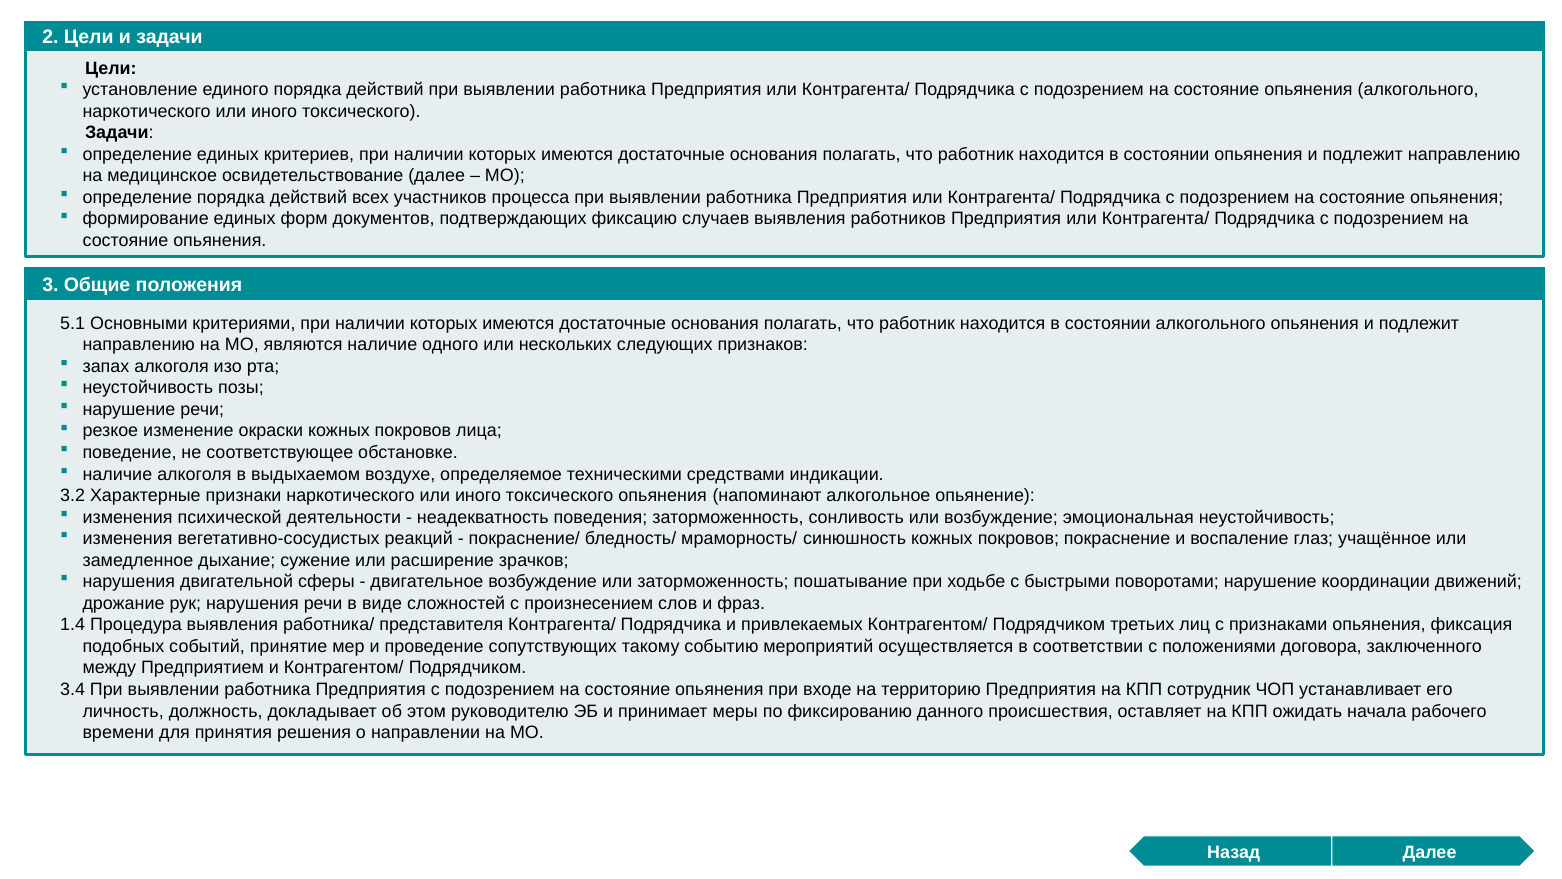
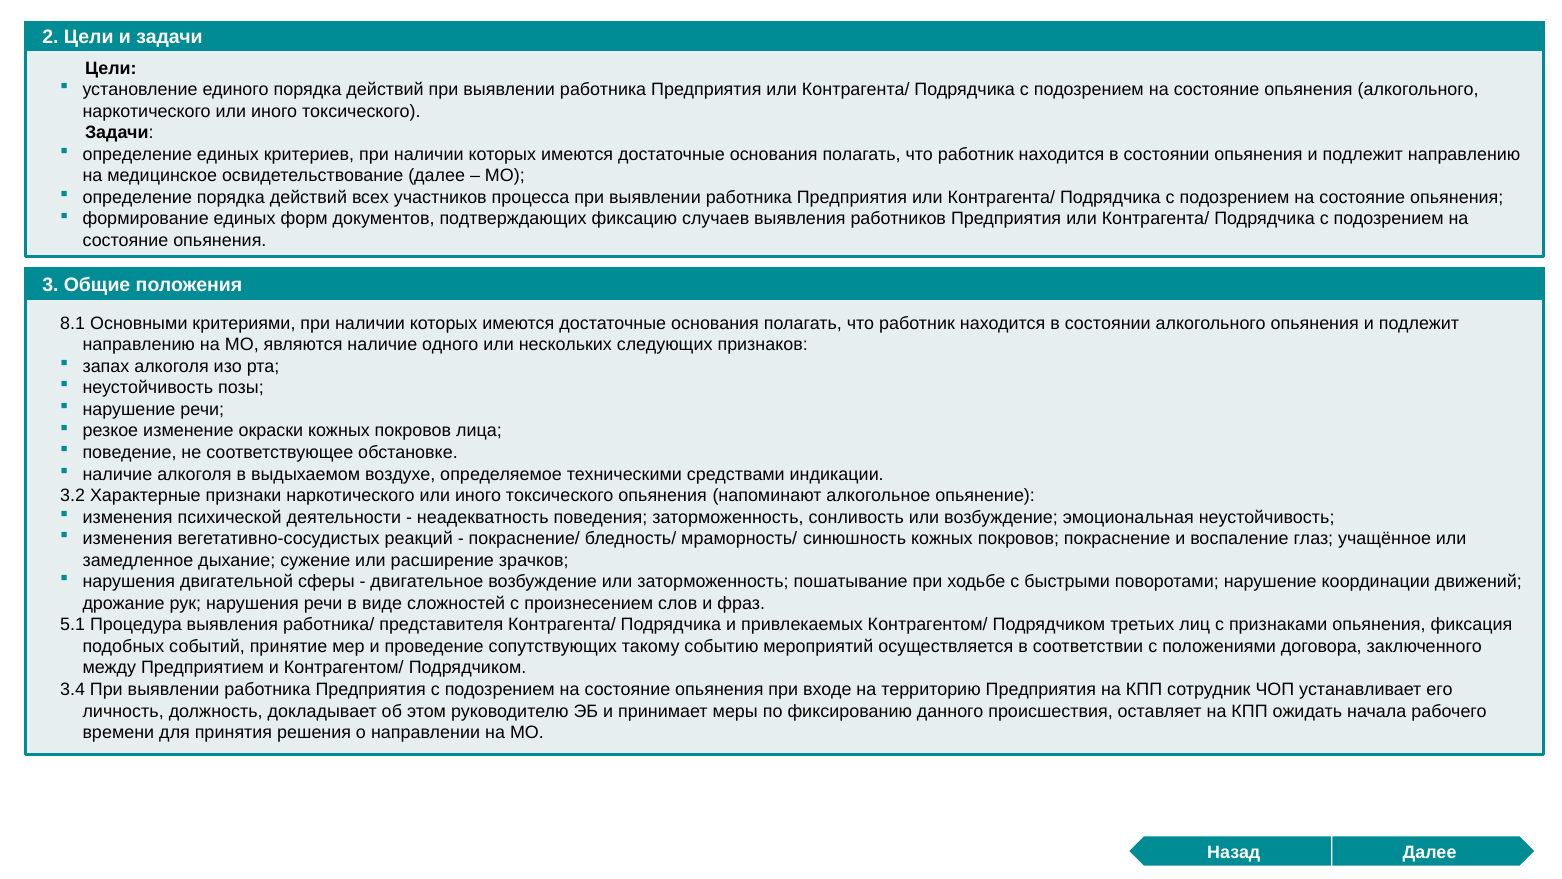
5.1: 5.1 -> 8.1 (73, 323)
1.4: 1.4 -> 5.1 (73, 625)
